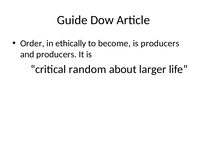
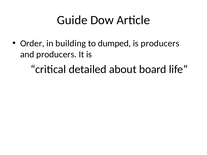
ethically: ethically -> building (71, 43)
become: become -> dumped (114, 43)
random: random -> detailed (88, 69)
larger: larger -> board (153, 69)
